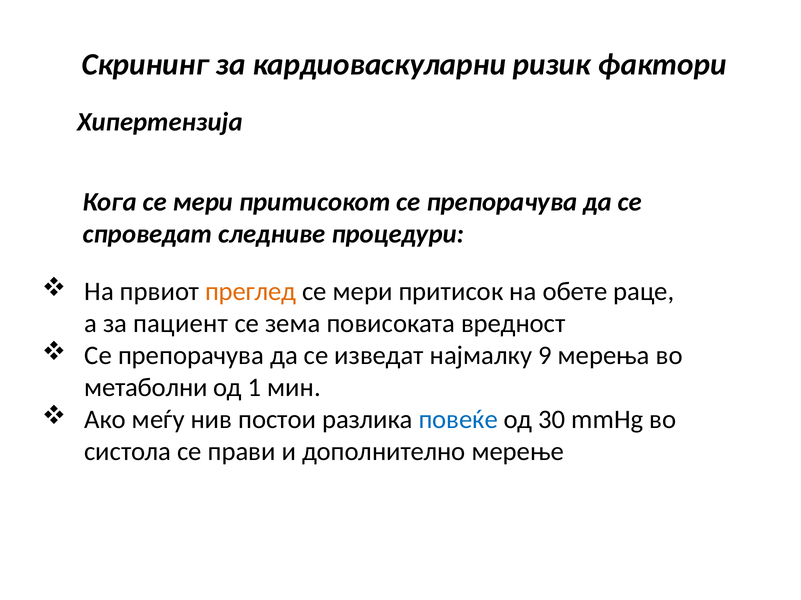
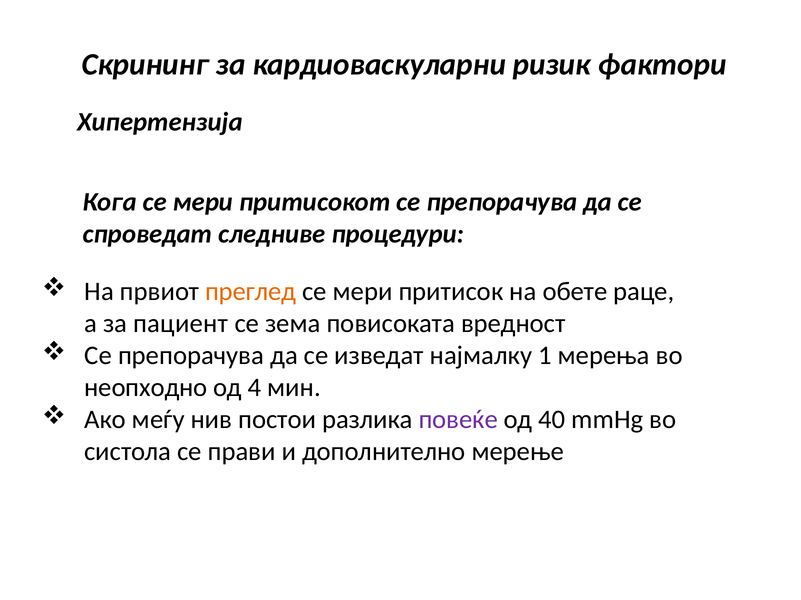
9: 9 -> 1 (545, 356)
метаболни: метаболни -> неопходно (146, 388)
1: 1 -> 4 (255, 388)
повеќе colour: blue -> purple (458, 420)
30: 30 -> 40 (552, 420)
